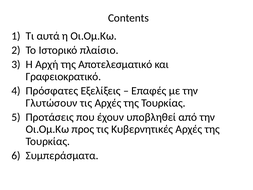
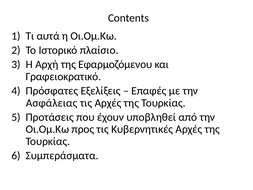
Αποτελεσματικό: Αποτελεσματικό -> Εφαρμοζόμενου (115, 64)
Γλυτώσουν: Γλυτώσουν -> Ασφάλειας (52, 103)
